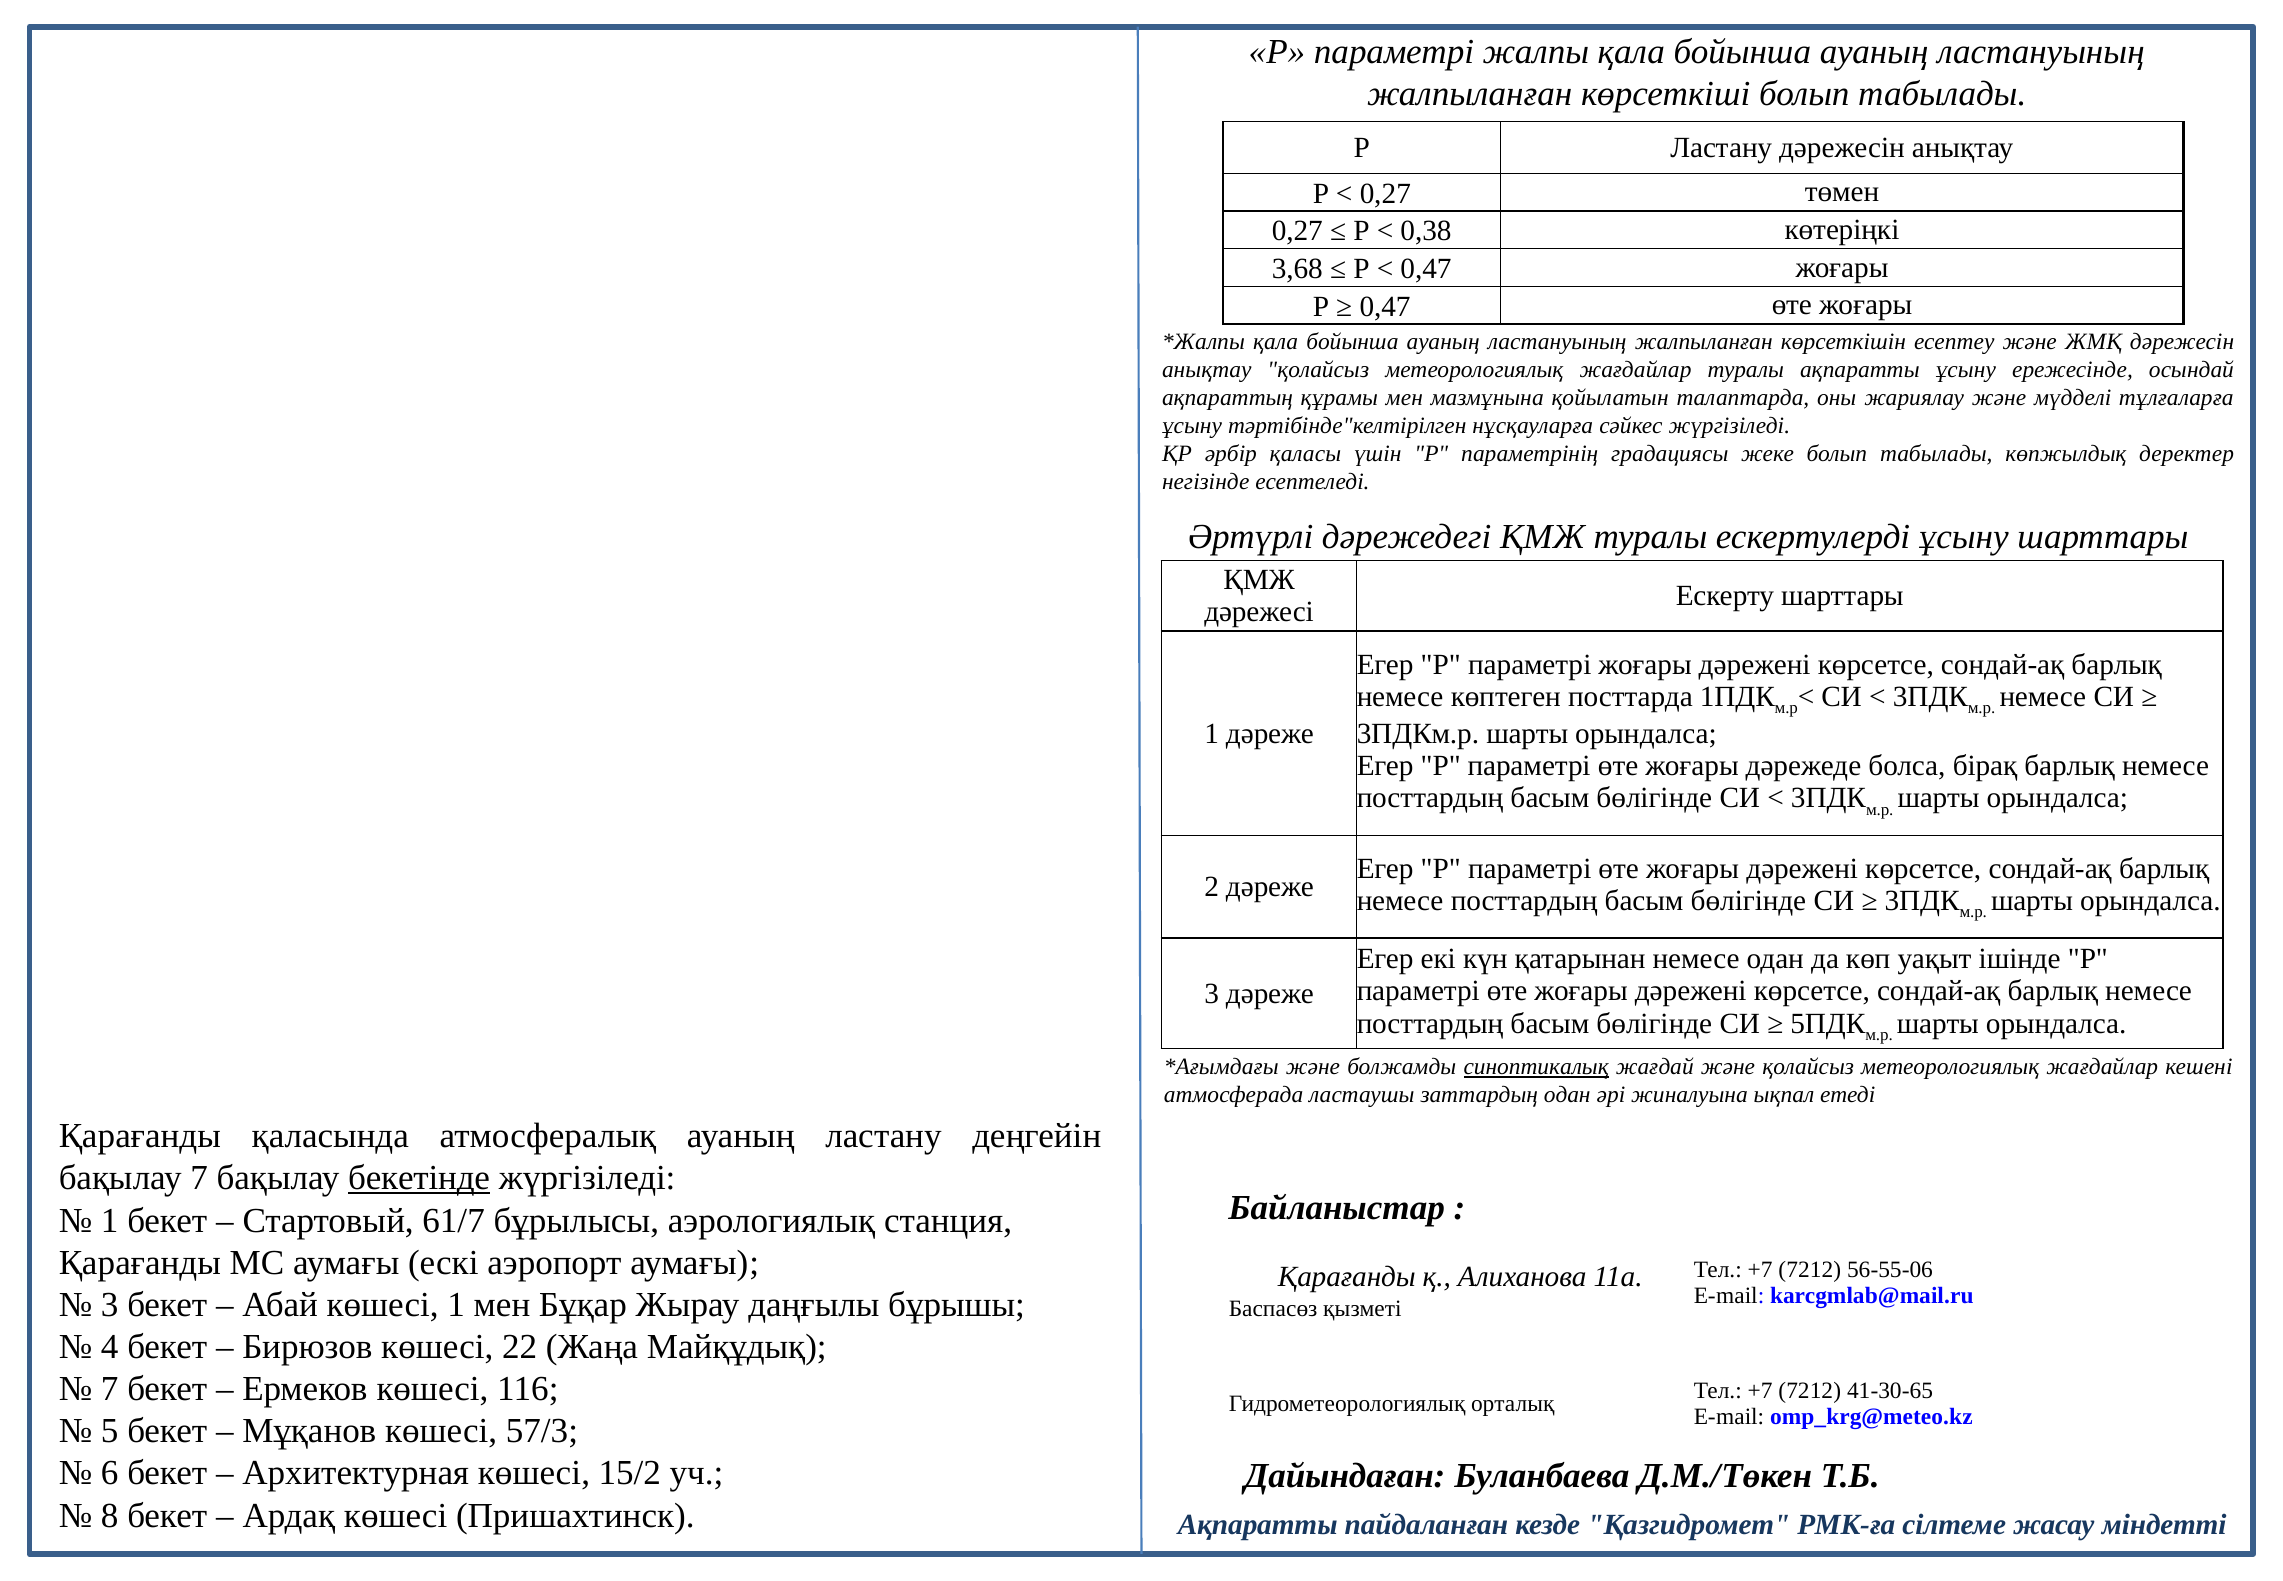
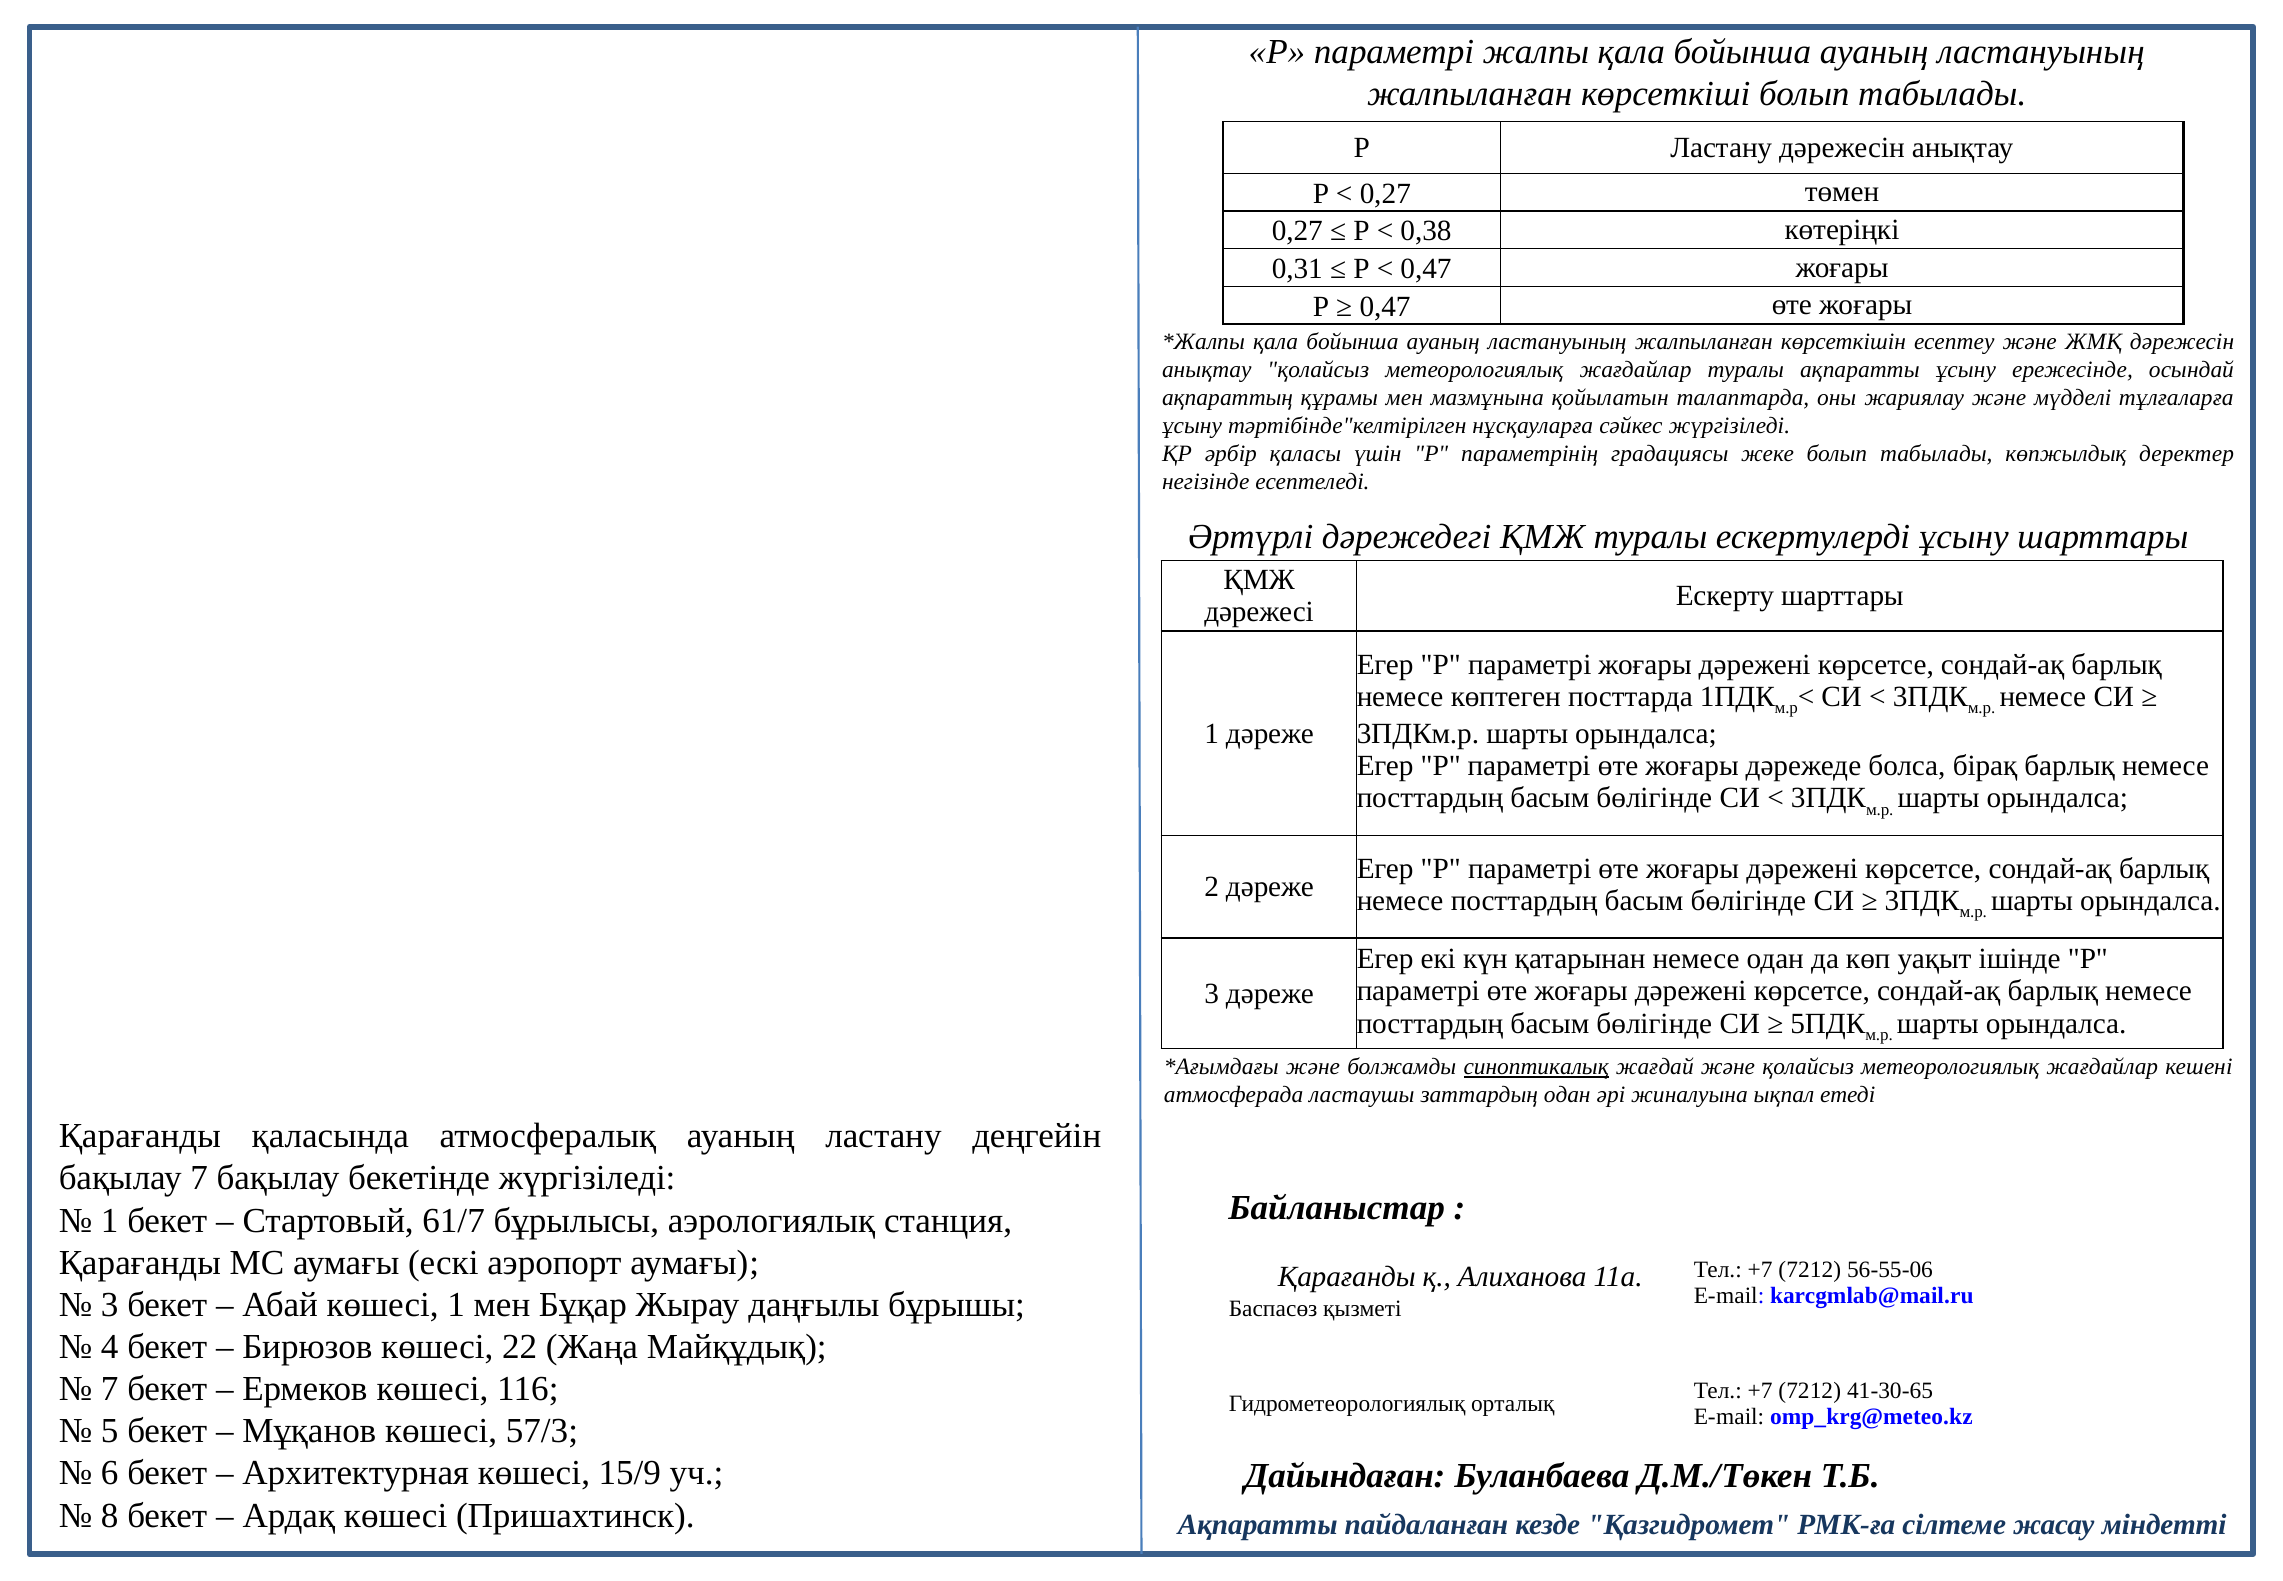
3,68: 3,68 -> 0,31 (1297, 269)
бекетінде underline: present -> none (419, 1178)
15/2: 15/2 -> 15/9 (630, 1473)
